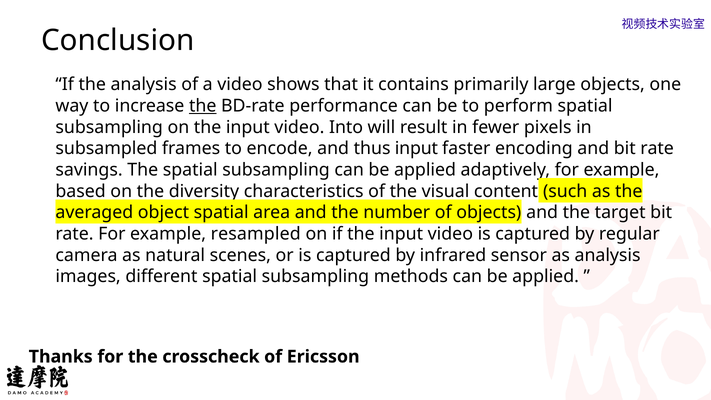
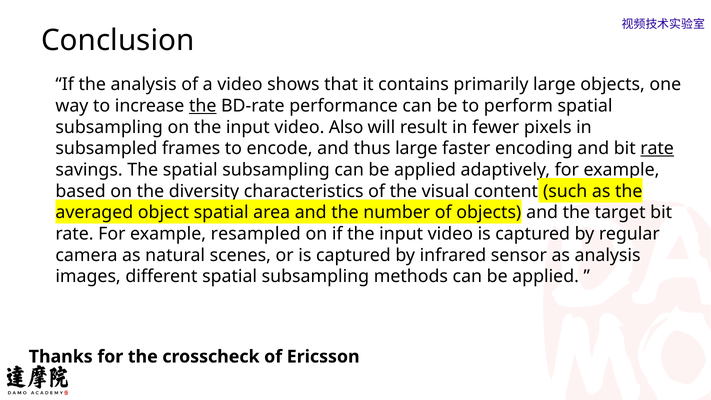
Into: Into -> Also (346, 127)
thus input: input -> large (416, 149)
rate underline: none -> present (657, 149)
